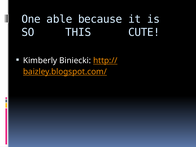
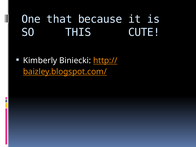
able: able -> that (59, 19)
